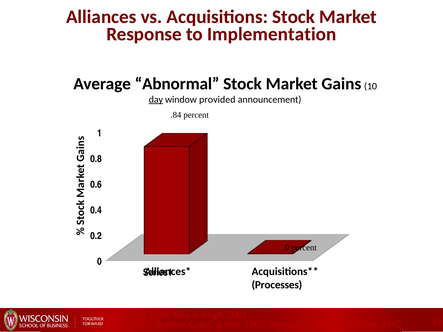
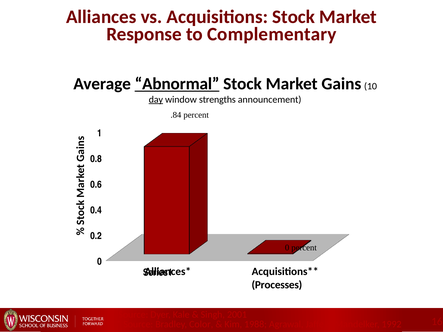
Implementation: Implementation -> Complementary (272, 34)
Abnormal underline: none -> present (177, 84)
provided: provided -> strengths (217, 100)
